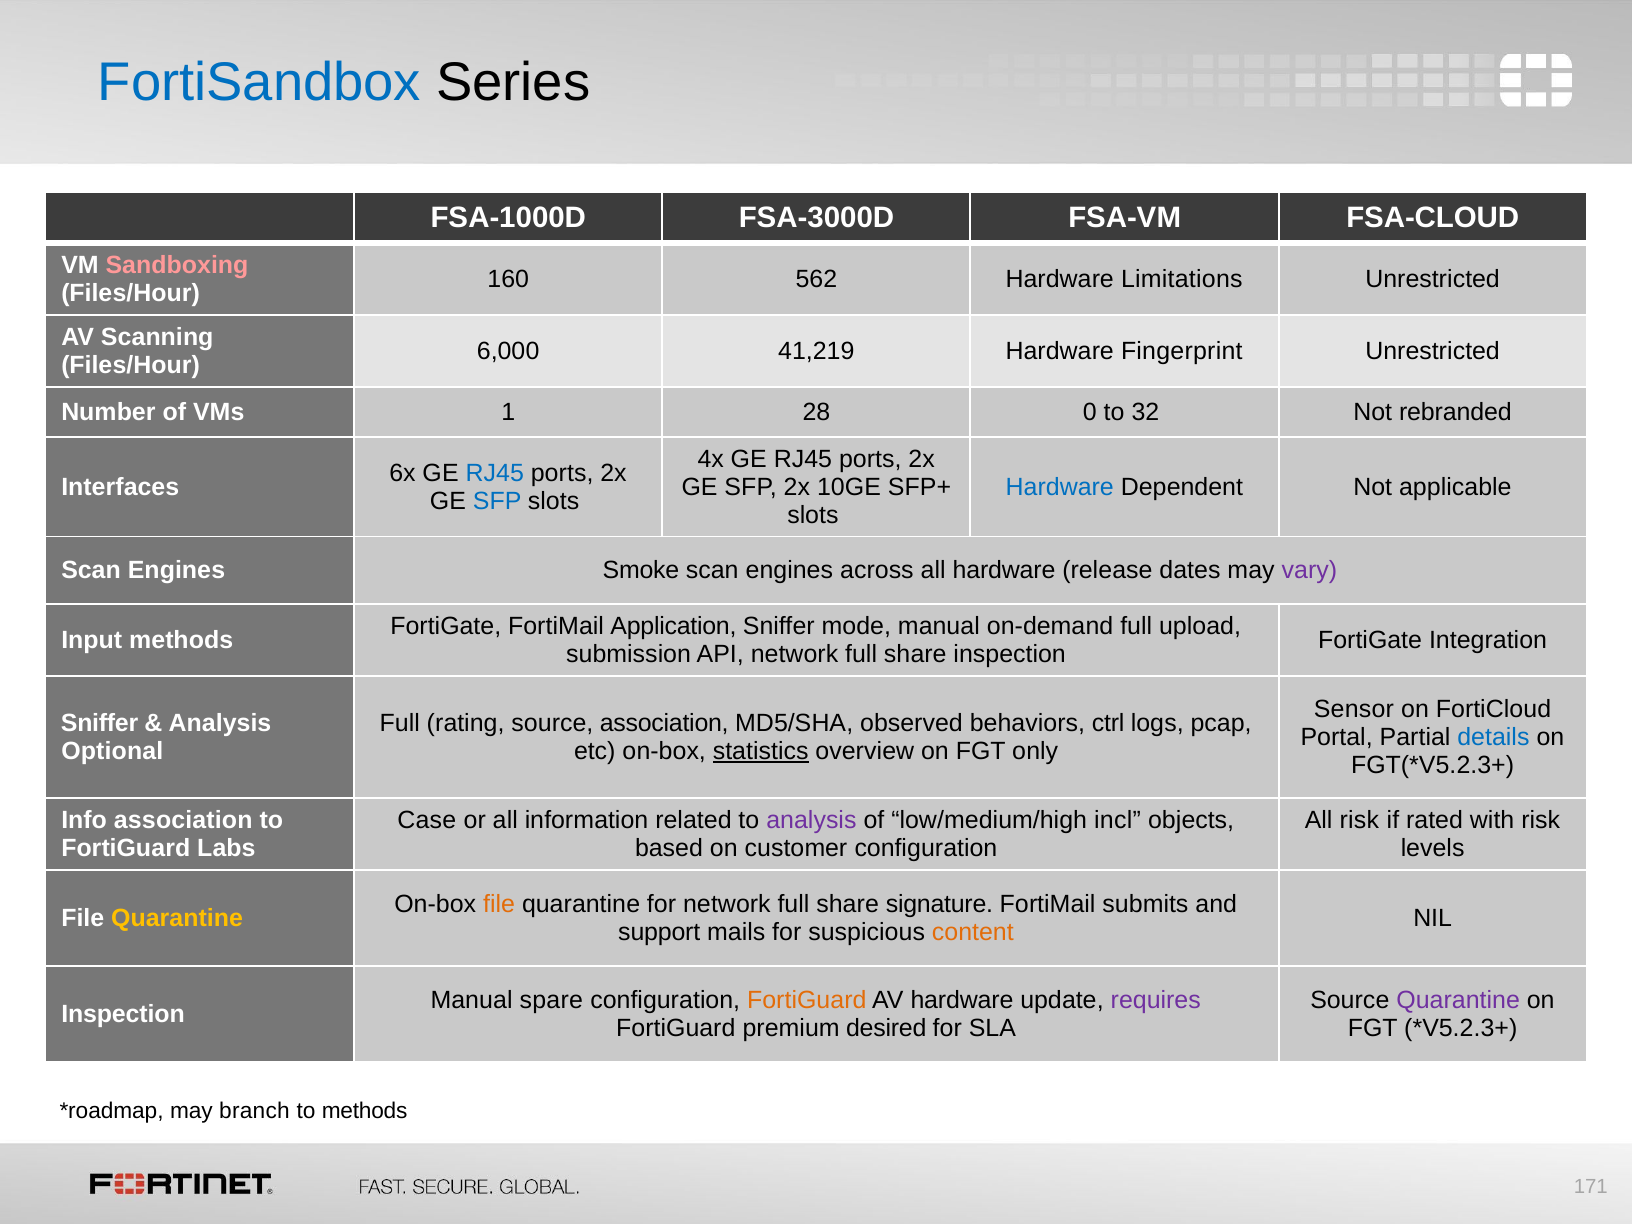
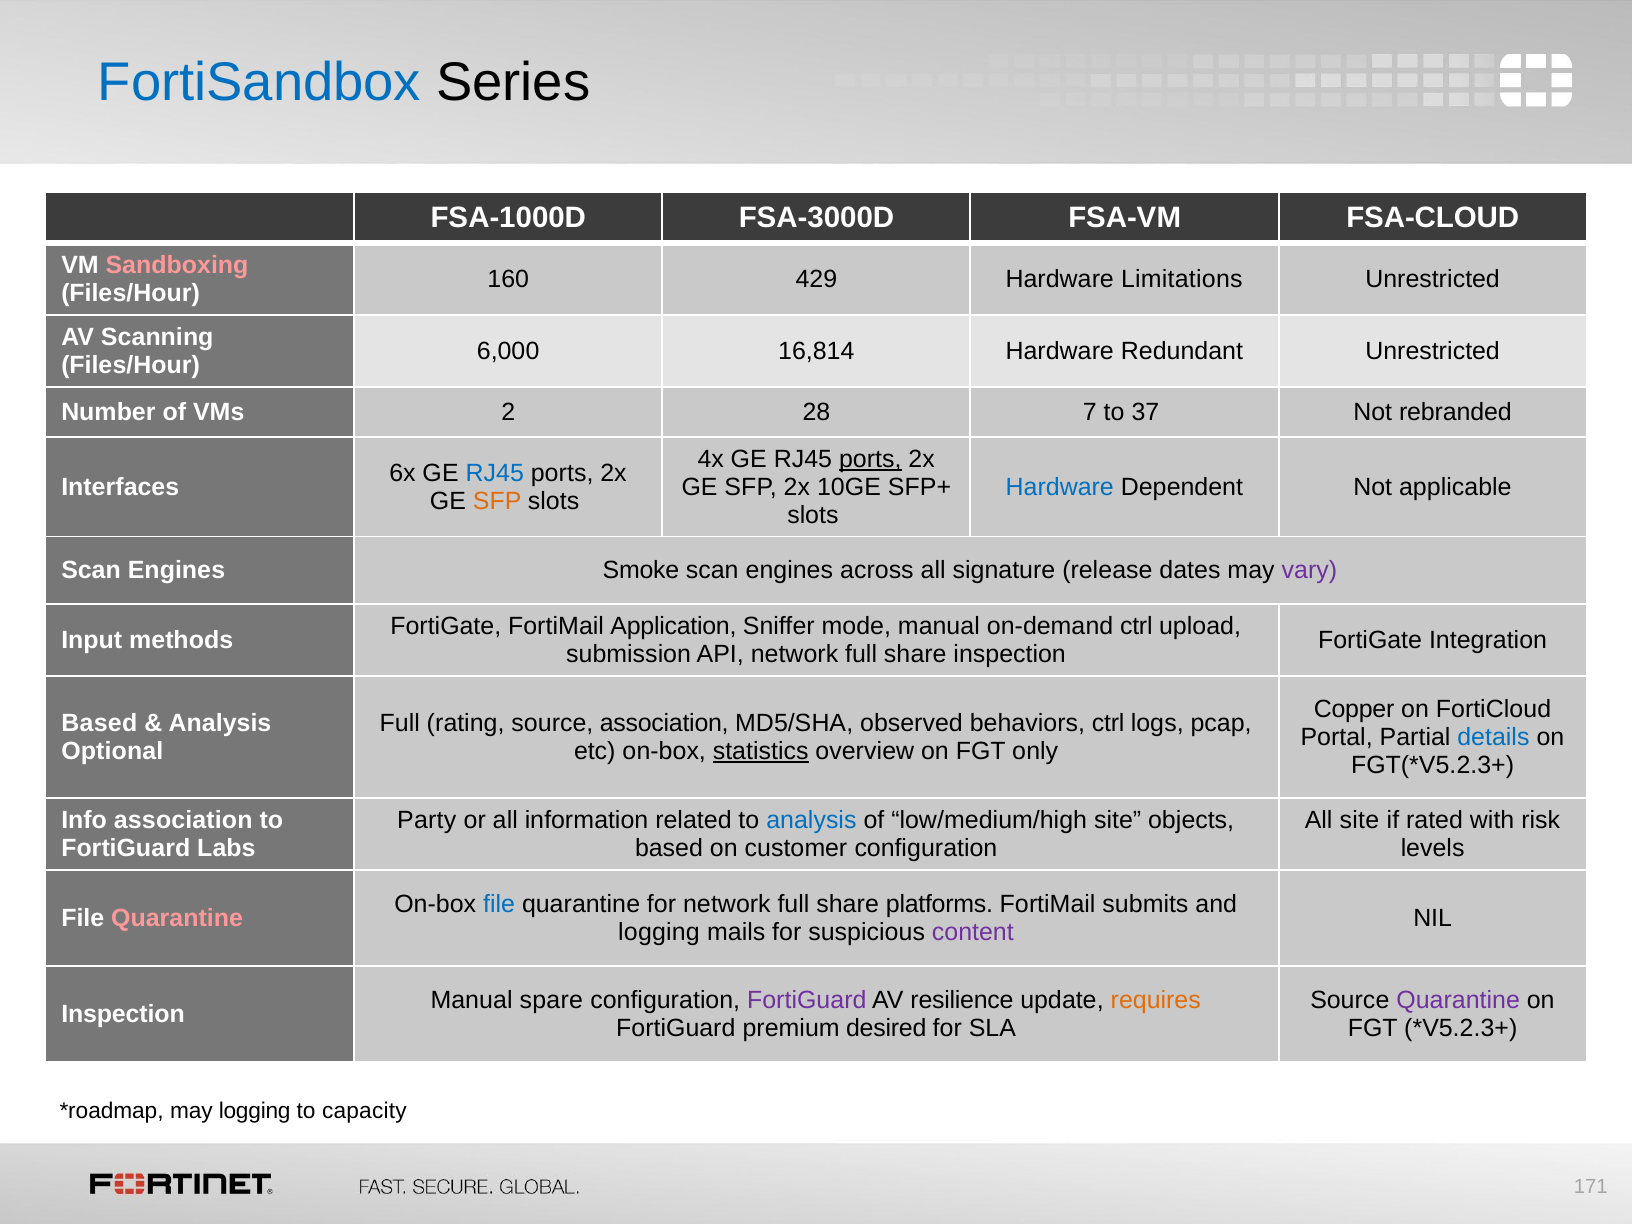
562: 562 -> 429 (816, 279)
41,219: 41,219 -> 16,814 (816, 351)
Fingerprint: Fingerprint -> Redundant (1182, 351)
1: 1 -> 2 (508, 412)
0: 0 -> 7 (1090, 412)
32: 32 -> 37 (1145, 412)
ports underline: none -> present (870, 459)
SFP colour: blue -> orange (497, 501)
all hardware: hardware -> signature (1004, 571)
on-demand full: full -> ctrl (1136, 626)
Sensor: Sensor -> Copper (1354, 710)
Sniffer: Sniffer -> Based (99, 724)
Case: Case -> Party (427, 821)
analysis colour: purple -> blue (811, 821)
low/medium/high incl: incl -> site (1118, 821)
All risk: risk -> site (1359, 821)
file colour: orange -> blue (499, 904)
signature: signature -> platforms (939, 904)
Quarantine colour: yellow -> pink (177, 918)
support: support -> logging (659, 932)
content colour: orange -> purple (973, 932)
FortiGuard colour: orange -> purple (807, 1000)
AV hardware: hardware -> resilience (962, 1000)
requires colour: purple -> orange (1156, 1000)
may branch: branch -> logging (255, 1111)
to methods: methods -> capacity (364, 1111)
